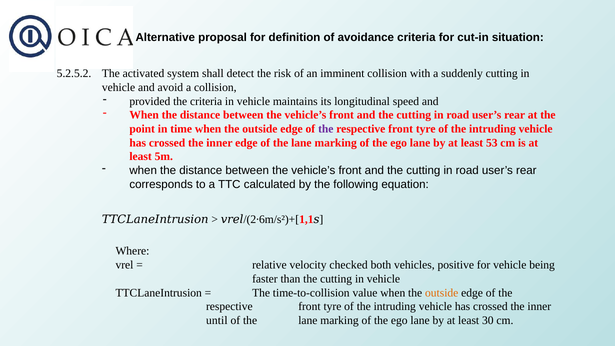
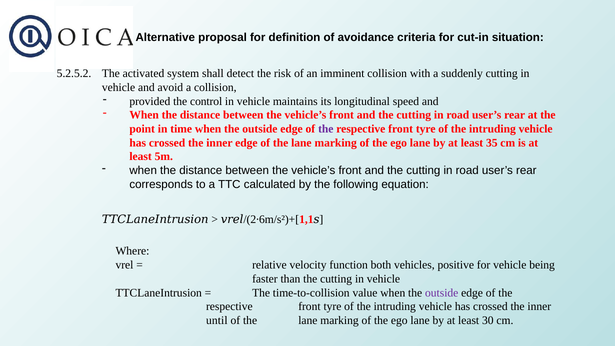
the criteria: criteria -> control (206, 101)
53: 53 -> 35 (492, 143)
checked: checked -> function (349, 265)
outside colour: orange -> purple (442, 293)
